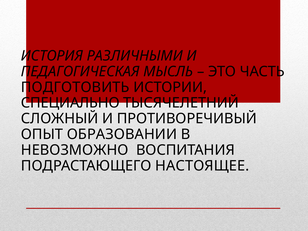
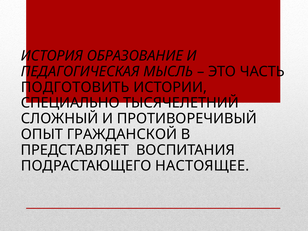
РАЗЛИЧНЫМИ: РАЗЛИЧНЫМИ -> ОБРАЗОВАНИЕ (135, 56)
ОБРАЗОВАНИИ: ОБРАЗОВАНИИ -> ГРАЖДАНСКОЙ (122, 134)
НЕВОЗМОЖНО: НЕВОЗМОЖНО -> ПРЕДСТАВЛЯЕТ (75, 150)
